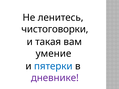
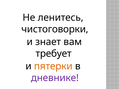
такая: такая -> знает (48, 42)
умение: умение -> требует (54, 54)
пятерки colour: blue -> orange (53, 66)
